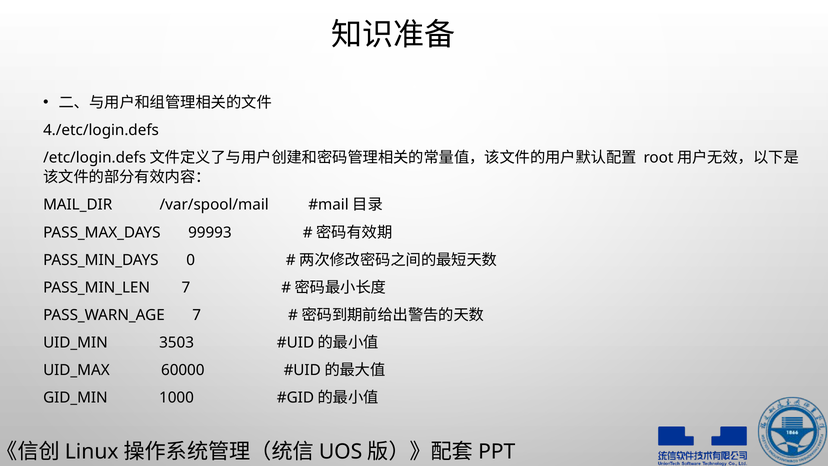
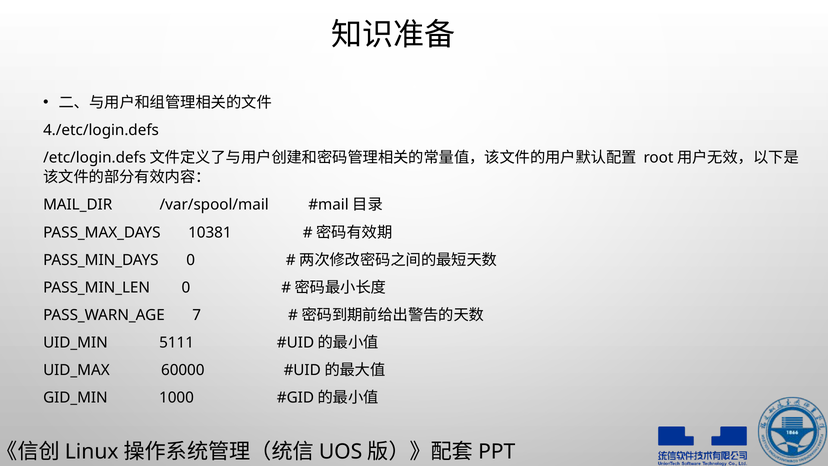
99993: 99993 -> 10381 (210, 232)
PASS_MIN_LEN 7: 7 -> 0 (186, 287)
3503: 3503 -> 5111 (177, 343)
